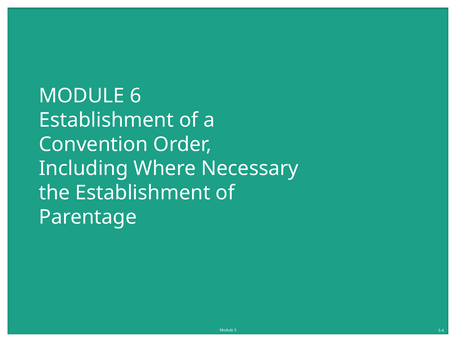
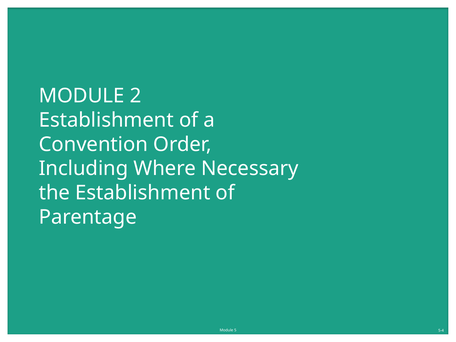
6: 6 -> 2 (136, 96)
